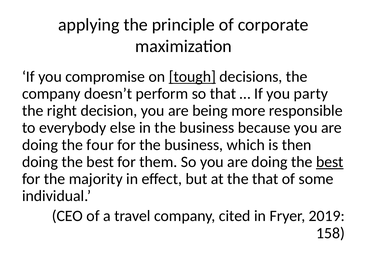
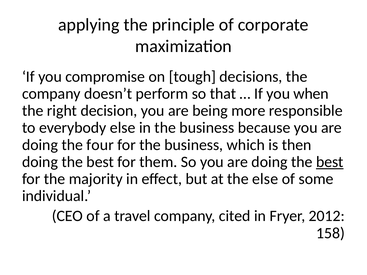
tough underline: present -> none (192, 77)
party: party -> when (311, 94)
the that: that -> else (265, 179)
2019: 2019 -> 2012 (327, 216)
